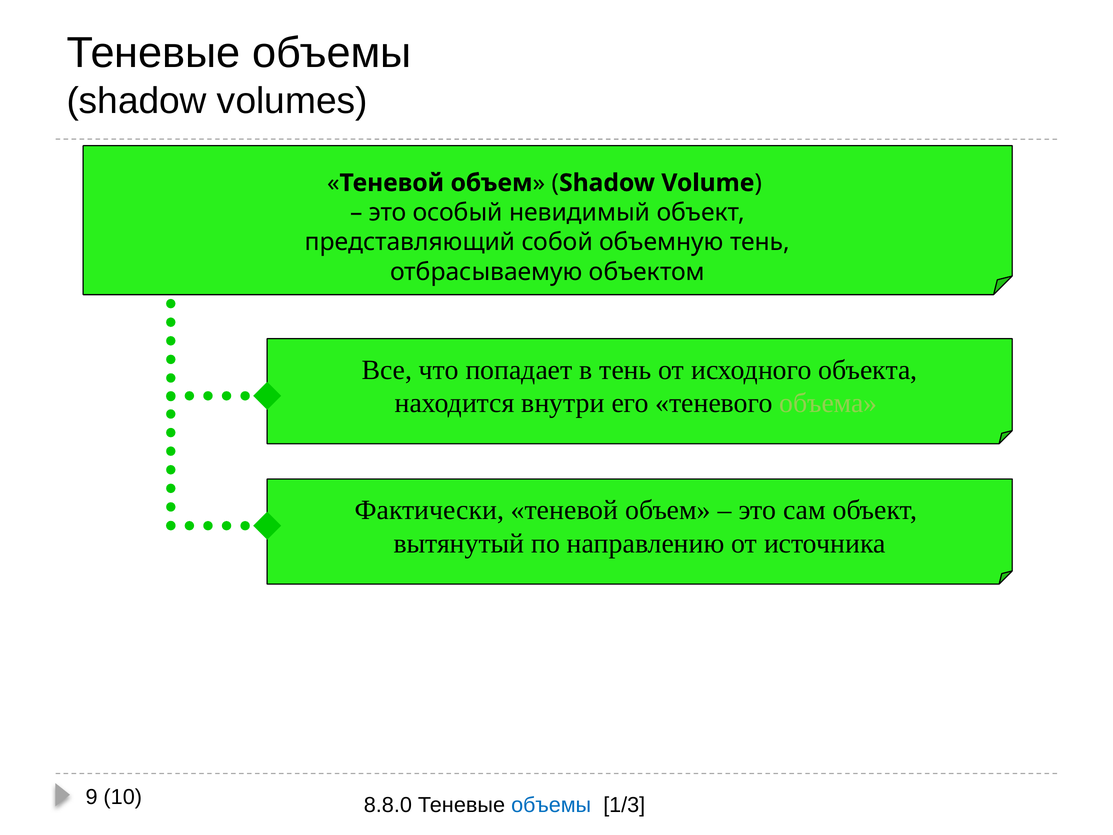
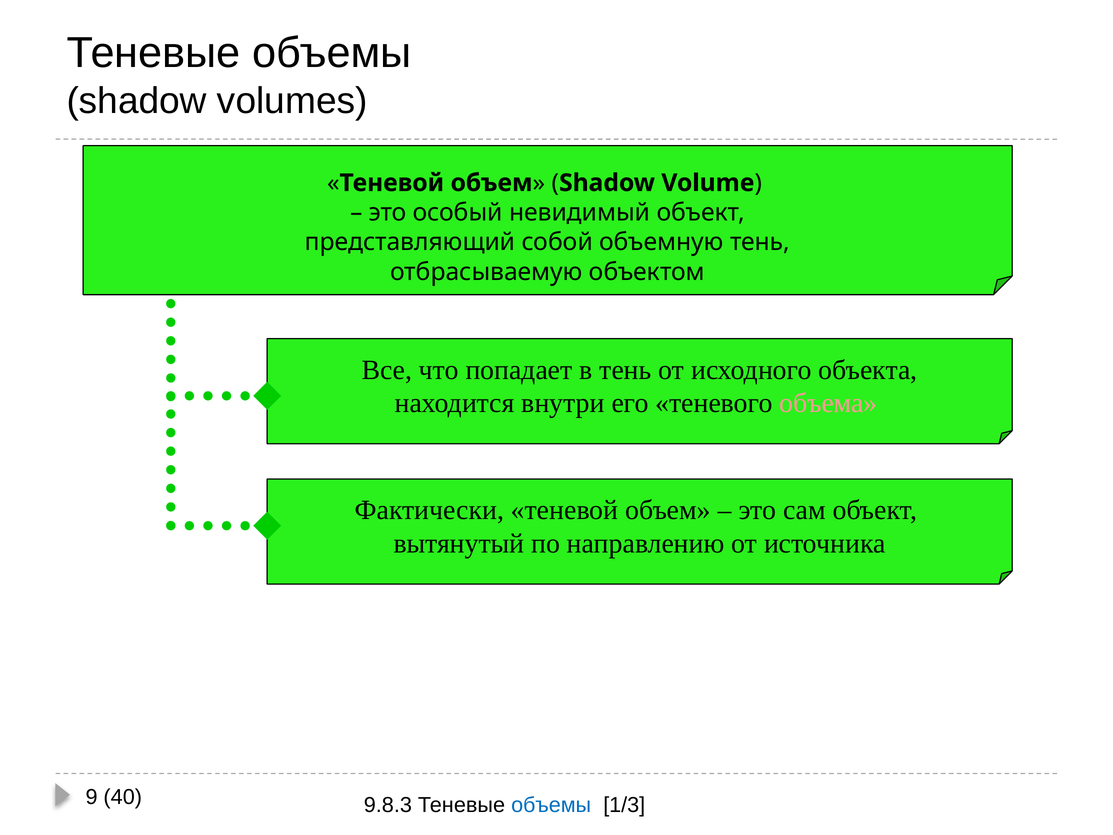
объема colour: light green -> pink (828, 403)
10: 10 -> 40 (123, 797)
8.8.0: 8.8.0 -> 9.8.3 (388, 805)
